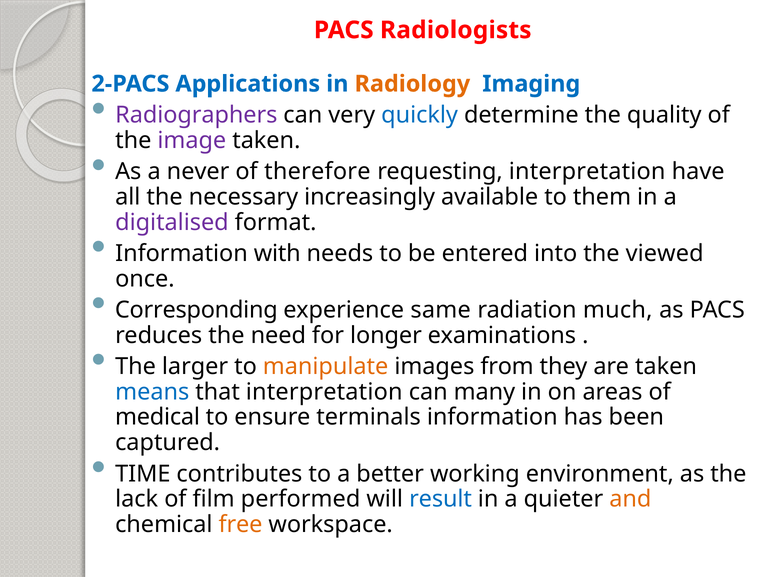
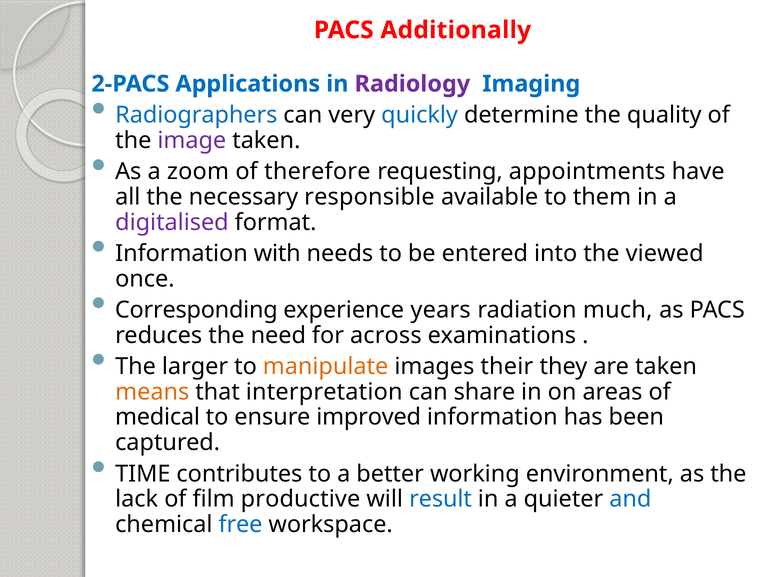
Radiologists: Radiologists -> Additionally (456, 30)
Radiology colour: orange -> purple (412, 84)
Radiographers colour: purple -> blue (196, 115)
never: never -> zoom (198, 171)
requesting interpretation: interpretation -> appointments (587, 171)
increasingly: increasingly -> responsible (369, 197)
same: same -> years (441, 310)
longer: longer -> across (386, 335)
from: from -> their (507, 366)
means colour: blue -> orange (152, 392)
many: many -> share (484, 392)
terminals: terminals -> improved (369, 417)
performed: performed -> productive (301, 499)
and colour: orange -> blue (630, 499)
free colour: orange -> blue (241, 524)
